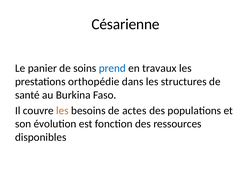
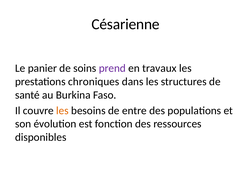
prend colour: blue -> purple (112, 68)
orthopédie: orthopédie -> chroniques (94, 82)
actes: actes -> entre (134, 111)
